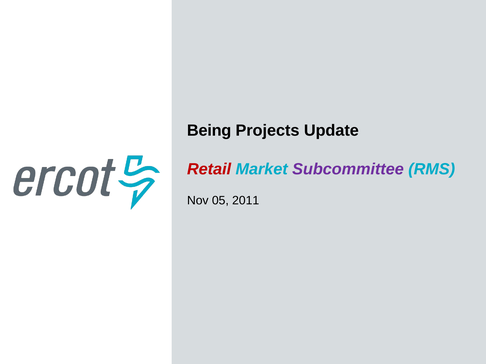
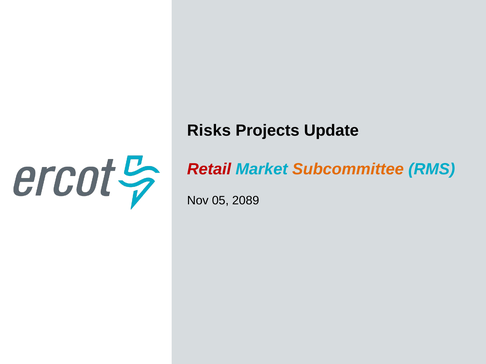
Being: Being -> Risks (209, 131)
Subcommittee colour: purple -> orange (348, 170)
2011: 2011 -> 2089 (246, 201)
